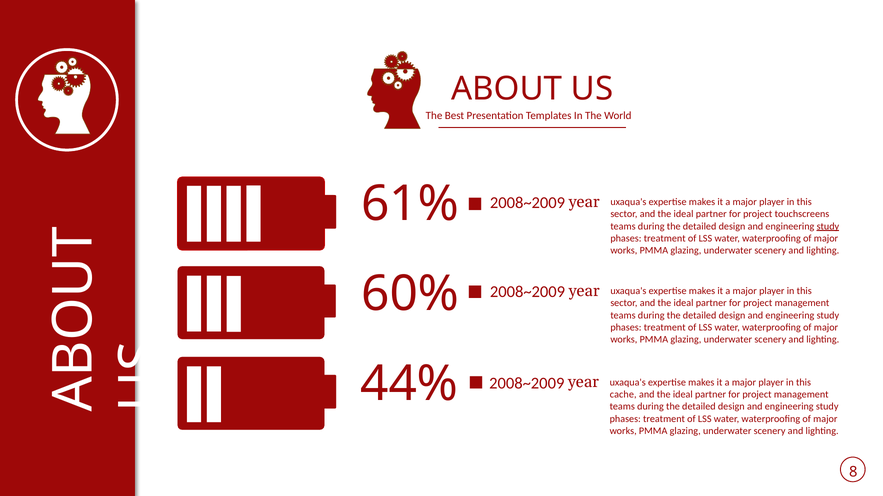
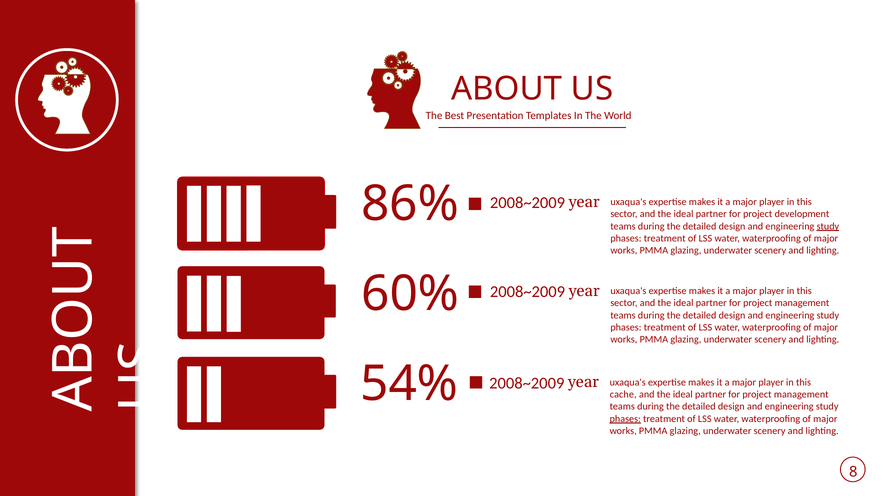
61%: 61% -> 86% (410, 204)
touchscreens: touchscreens -> development (802, 214)
44%: 44% -> 54% (409, 385)
phases underline: none -> present (625, 419)
